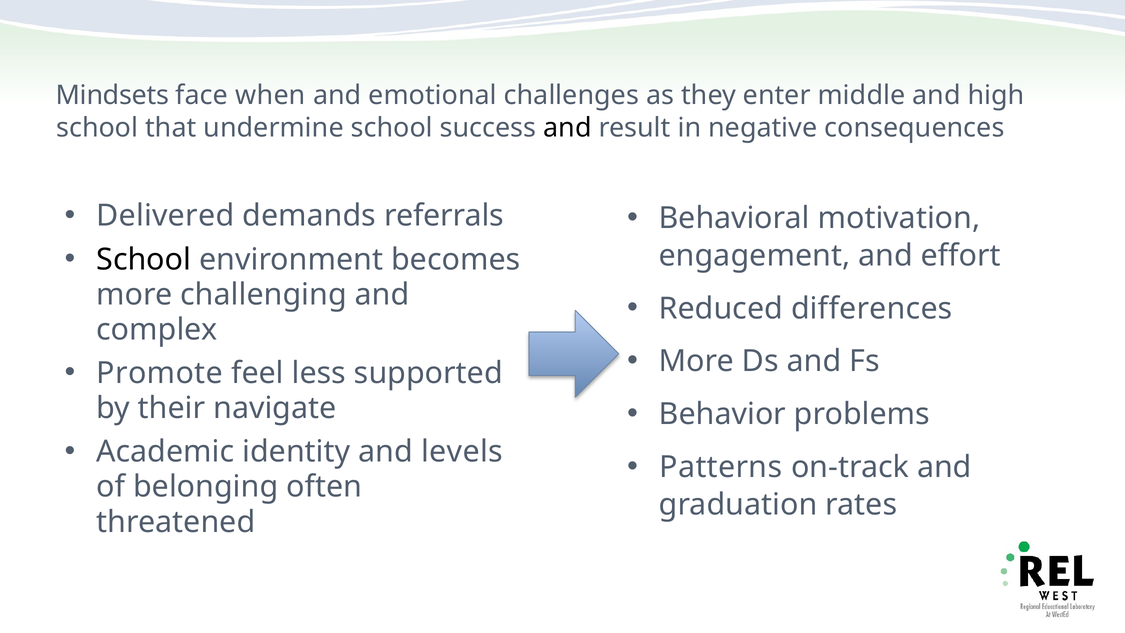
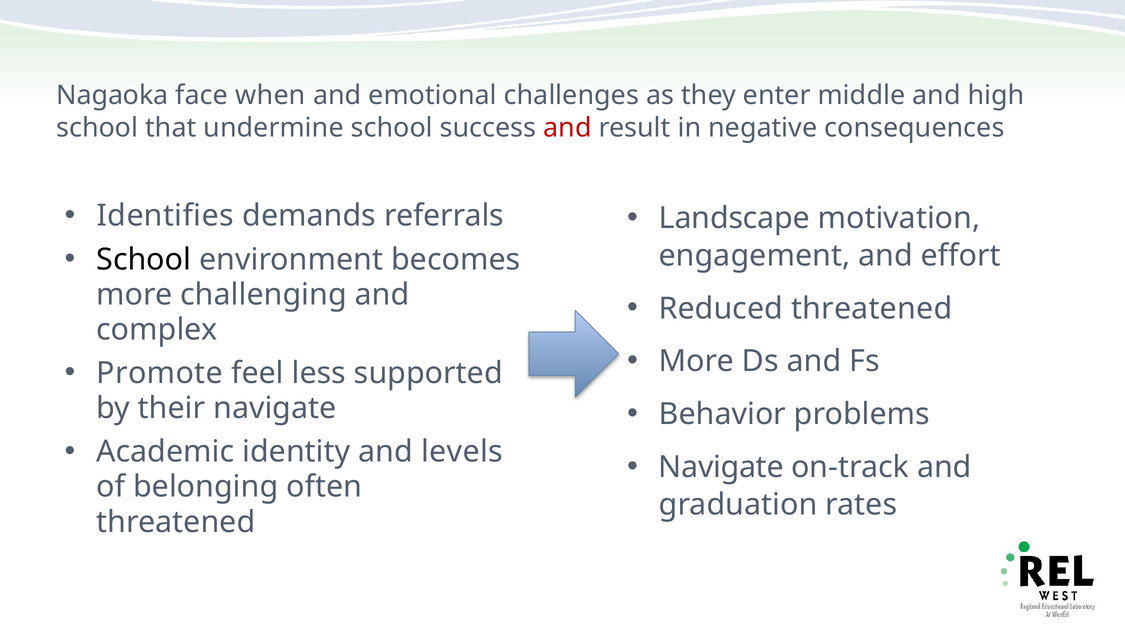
Mindsets: Mindsets -> Nagaoka (112, 95)
and colour: black -> red (567, 128)
Delivered: Delivered -> Identifies (165, 216)
Behavioral: Behavioral -> Landscape (734, 218)
Reduced differences: differences -> threatened (872, 308)
Patterns: Patterns -> Navigate (721, 467)
